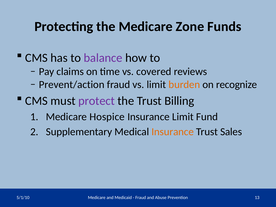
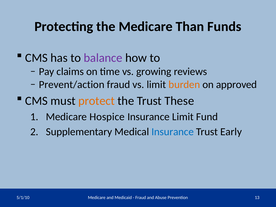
Zone: Zone -> Than (190, 27)
covered: covered -> growing (154, 72)
recognize: recognize -> approved (237, 84)
protect colour: purple -> orange (97, 101)
Billing: Billing -> These (179, 101)
Insurance colour: orange -> blue (173, 132)
Sales: Sales -> Early (231, 132)
